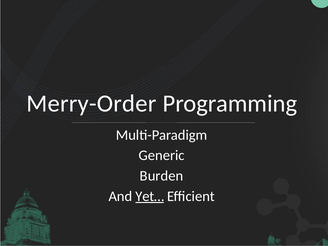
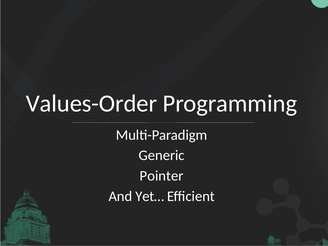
Merry-Order: Merry-Order -> Values-Order (91, 104)
Burden: Burden -> Pointer (162, 176)
Yet… underline: present -> none (150, 196)
